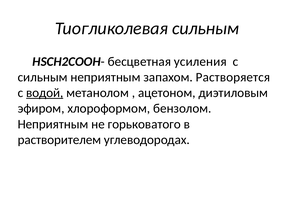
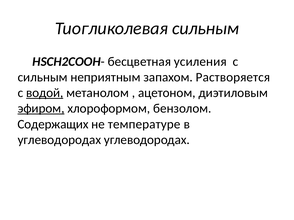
эфиром underline: none -> present (41, 109)
Неприятным: Неприятным -> Содержащих (53, 124)
горьковатого: горьковатого -> температуре (144, 124)
растворителем: растворителем -> углеводородах (59, 140)
